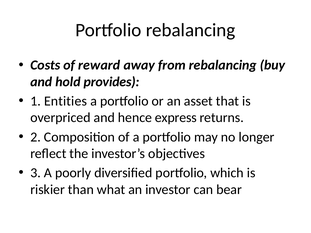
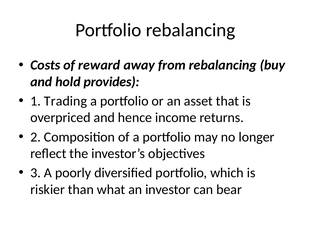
Entities: Entities -> Trading (66, 101)
express: express -> income (176, 118)
